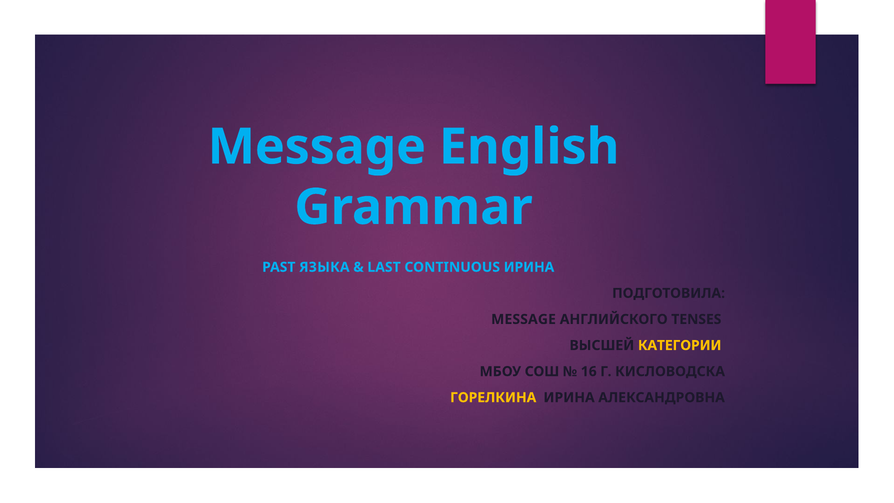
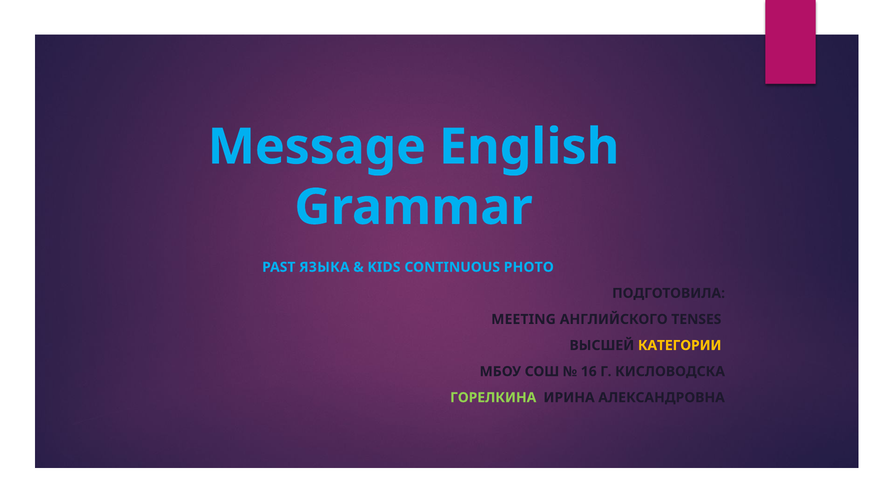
LAST: LAST -> KIDS (384, 267)
CONTINUOUS ИРИНА: ИРИНА -> PHOTO (529, 267)
MESSAGE: MESSAGE -> MEETING (524, 319)
ГОРЕЛКИНА colour: yellow -> light green (493, 398)
